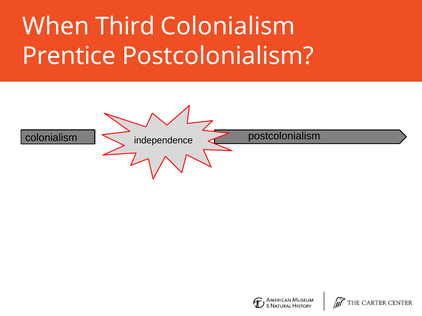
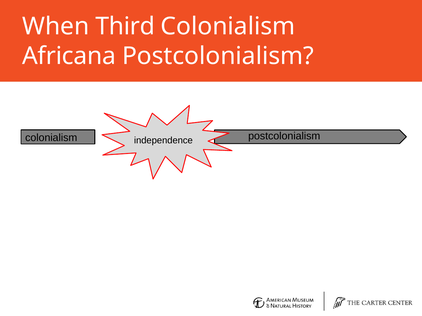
Prentice: Prentice -> Africana (69, 56)
